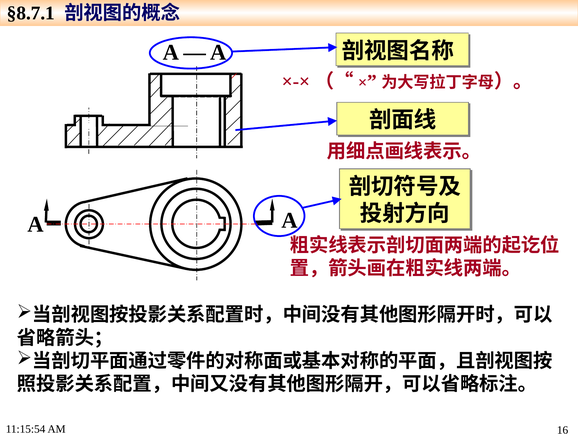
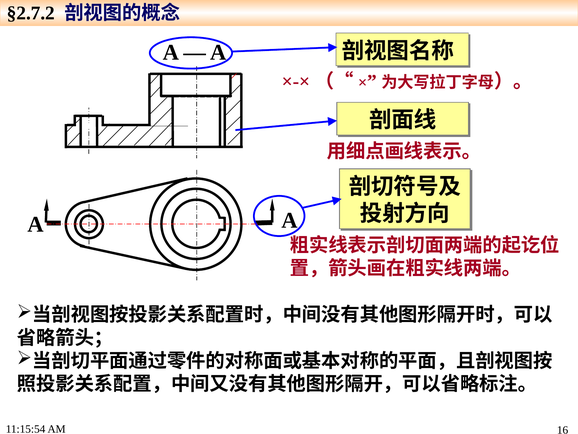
§8.7.1: §8.7.1 -> §2.7.2 (31, 13)
